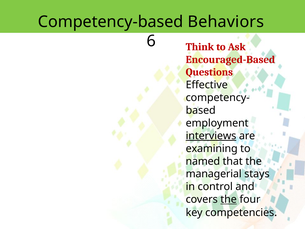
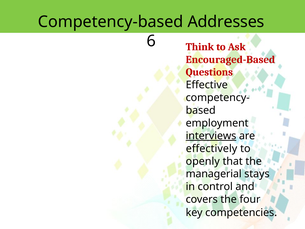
Behaviors: Behaviors -> Addresses (226, 22)
examining: examining -> effectively (212, 148)
named: named -> openly (203, 161)
the underline: present -> none (229, 199)
